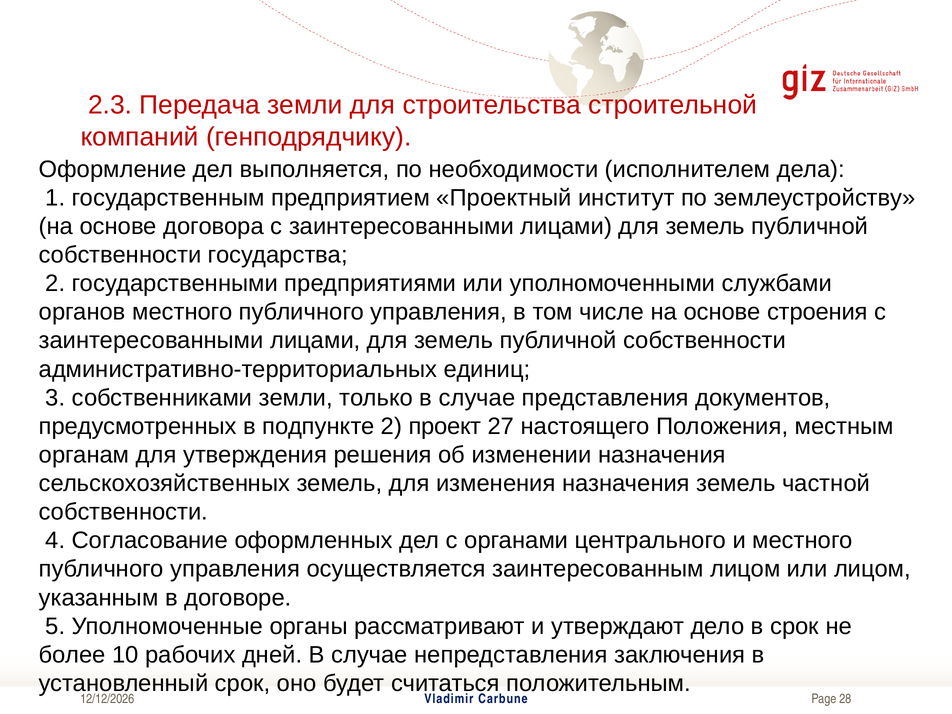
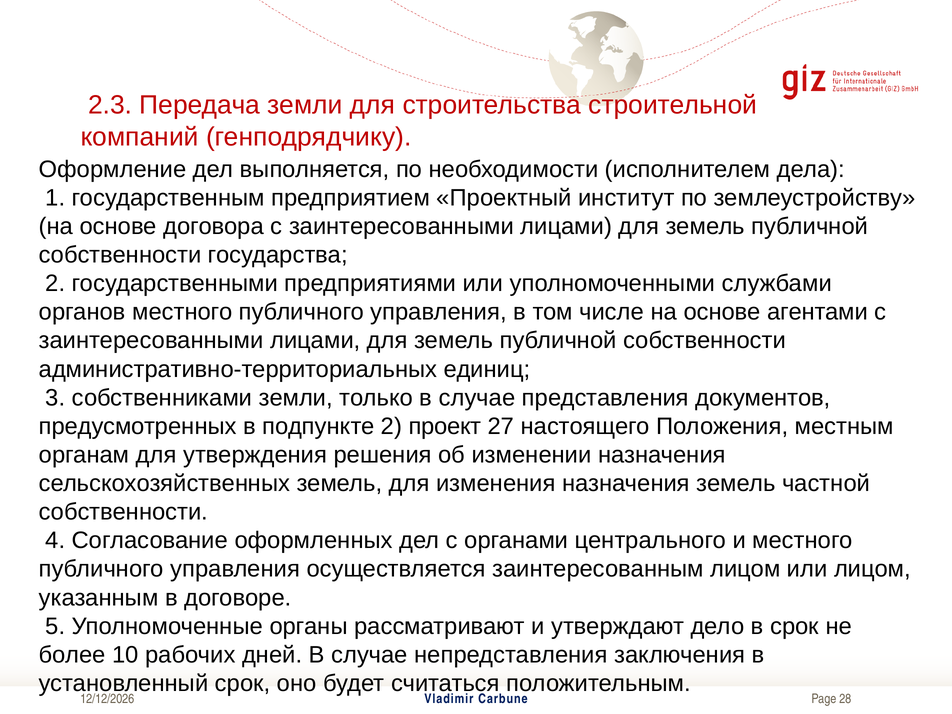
строения: строения -> агентами (818, 312)
